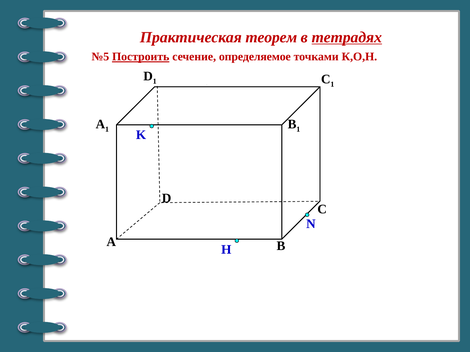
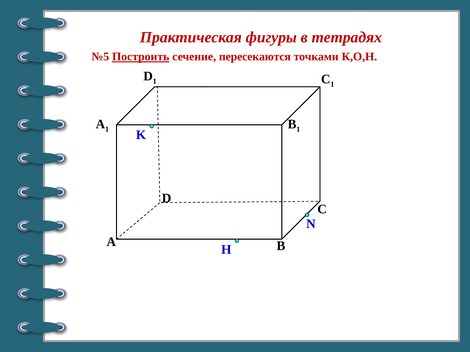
теорем: теорем -> фигуры (271, 37)
тетрадях underline: present -> none (347, 37)
определяемое: определяемое -> пересекаются (255, 57)
